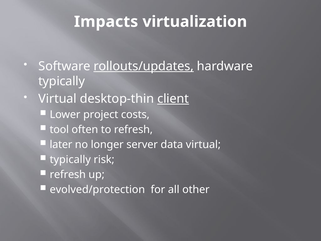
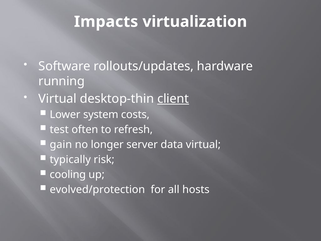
rollouts/updates underline: present -> none (144, 66)
typically: typically -> running (62, 81)
project: project -> system (101, 115)
tool: tool -> test (59, 130)
later: later -> gain (61, 144)
refresh: refresh -> cooling (68, 174)
other: other -> hosts (196, 189)
